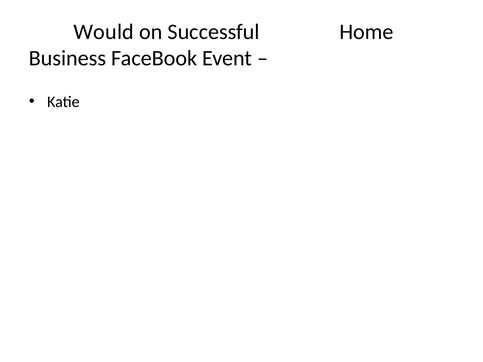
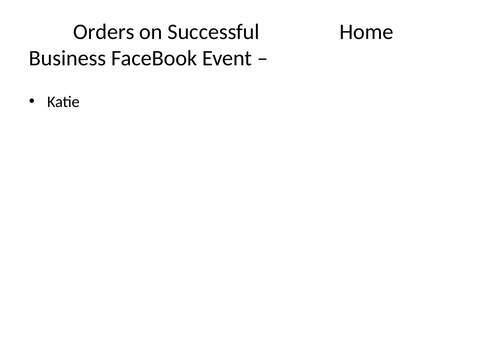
Would: Would -> Orders (104, 32)
